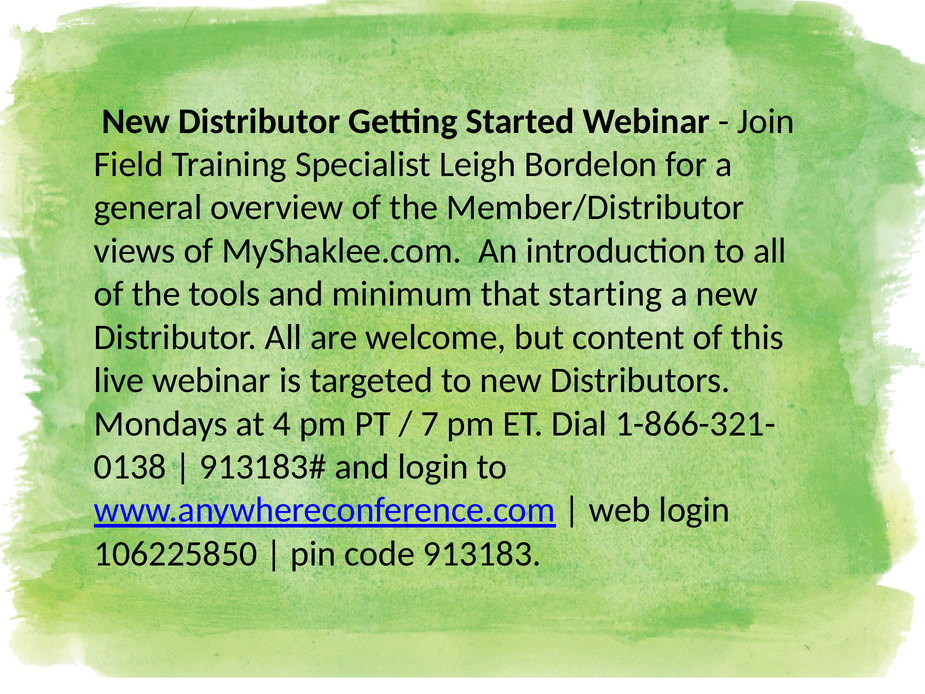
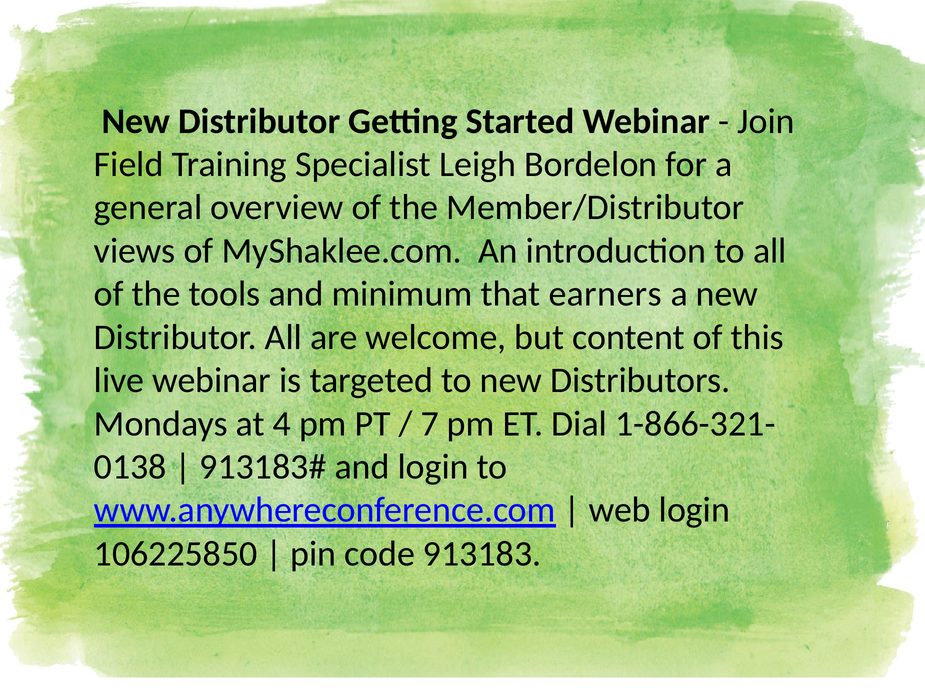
starting: starting -> earners (605, 294)
